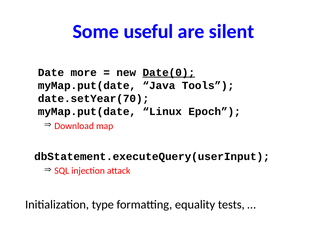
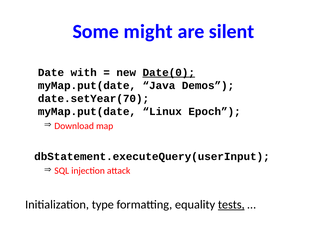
useful: useful -> might (148, 32)
more: more -> with (84, 72)
Tools: Tools -> Demos (208, 86)
tests underline: none -> present (231, 205)
